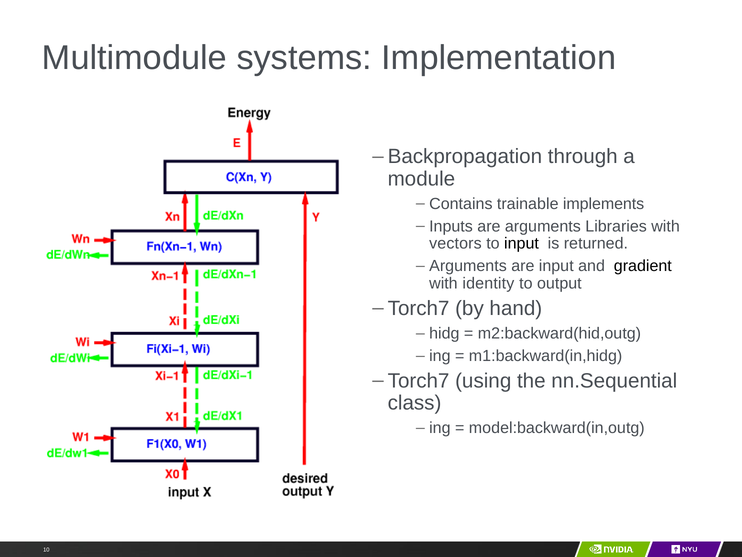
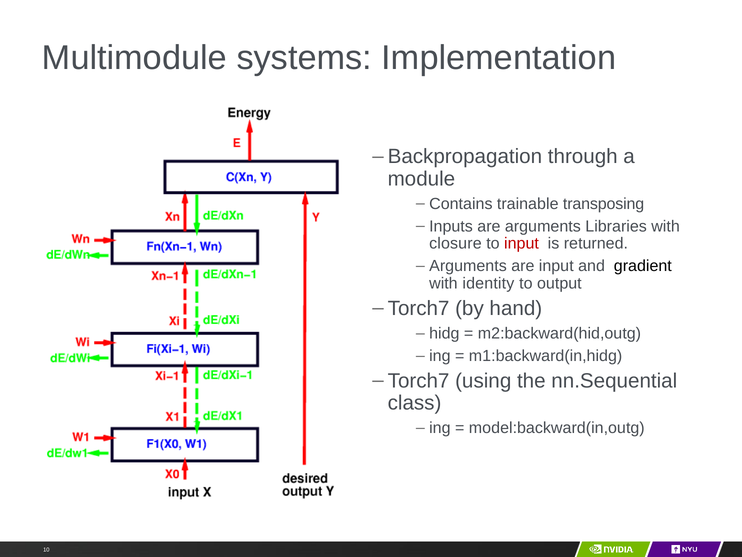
implements: implements -> transposing (604, 204)
vectors: vectors -> closure (455, 243)
input colour: black -> red (521, 243)
